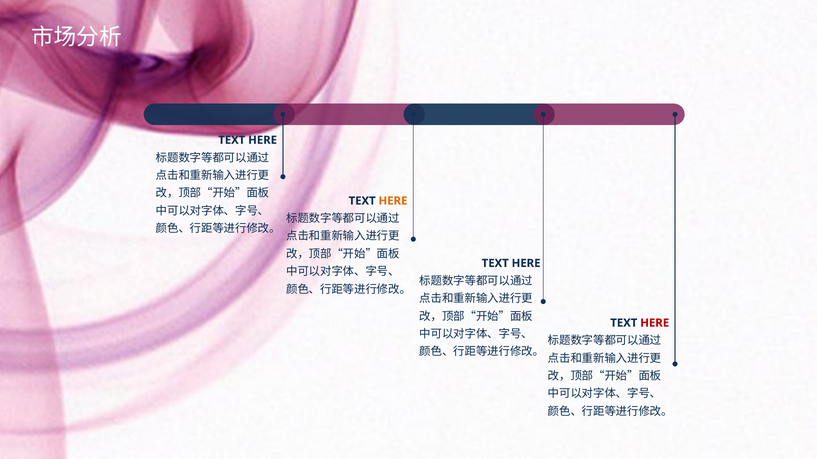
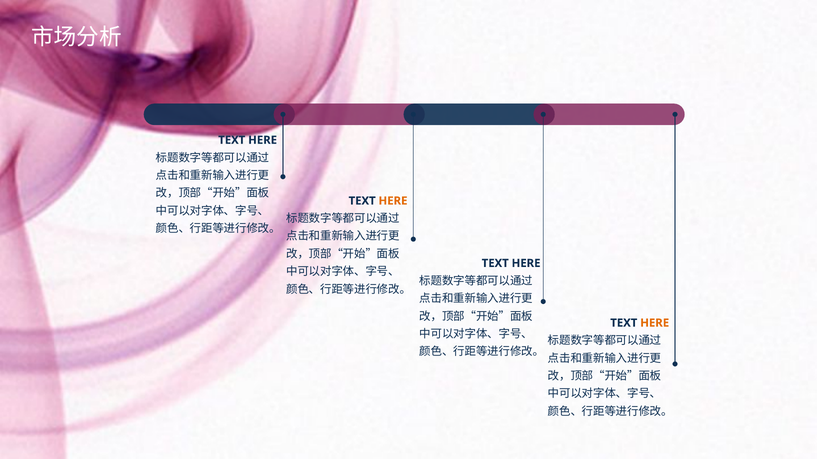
HERE colour: red -> orange (655, 323)
